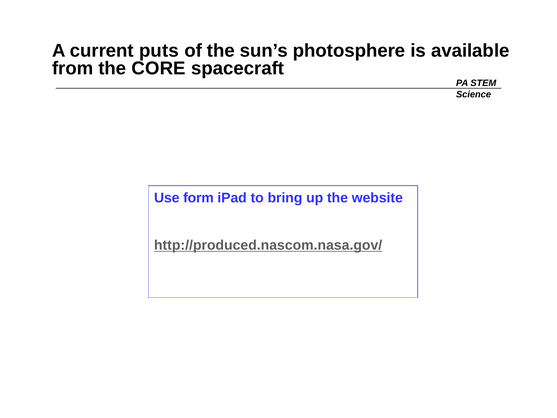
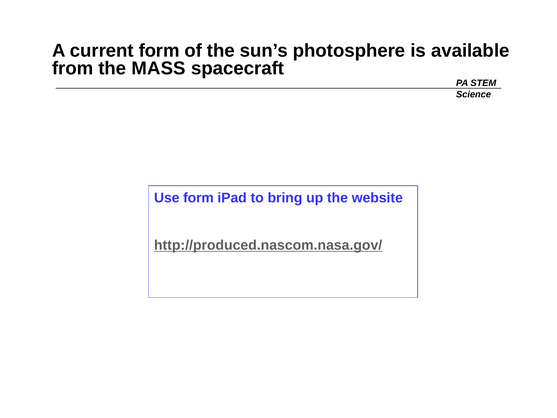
current puts: puts -> form (159, 51)
CORE: CORE -> MASS (159, 68)
